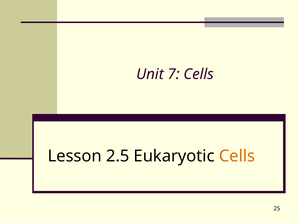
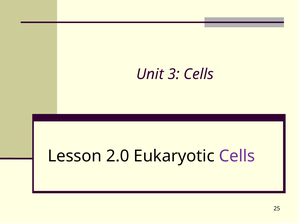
7: 7 -> 3 (174, 74)
2.5: 2.5 -> 2.0 (118, 156)
Cells colour: orange -> purple (237, 156)
